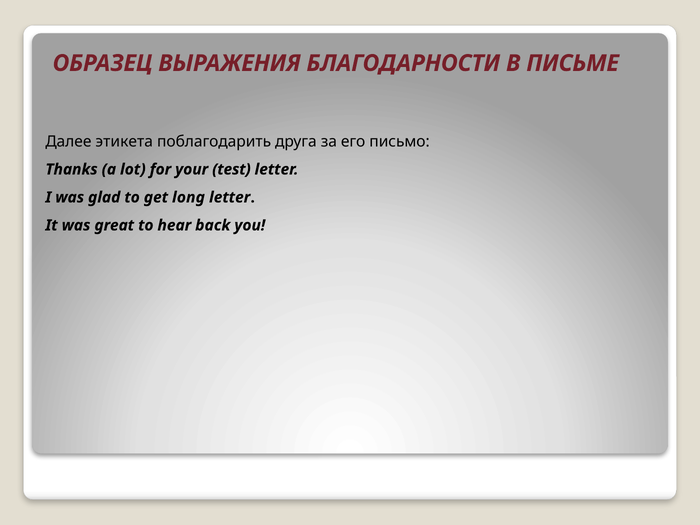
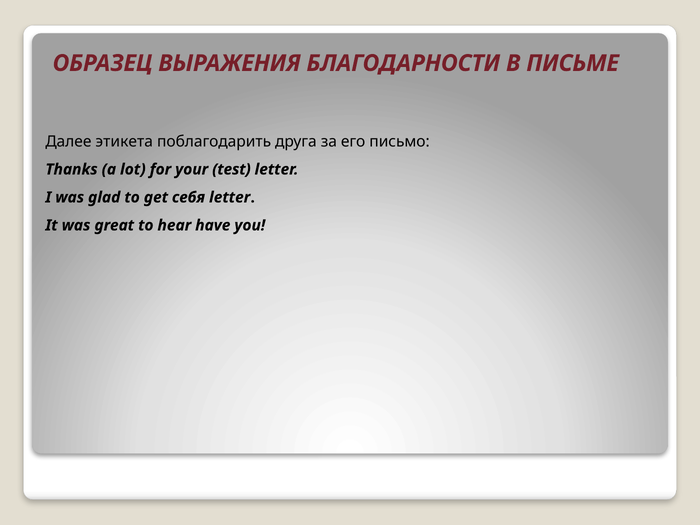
long: long -> себя (189, 197)
back: back -> have (213, 225)
